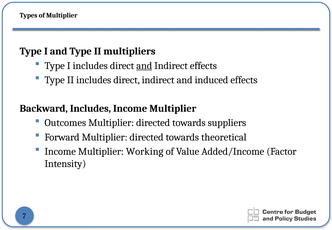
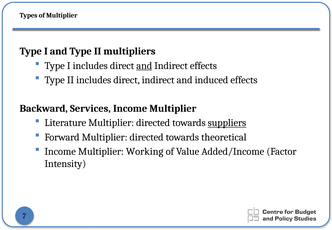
Backward Includes: Includes -> Services (90, 108)
Outcomes: Outcomes -> Literature (65, 123)
suppliers underline: none -> present (227, 123)
